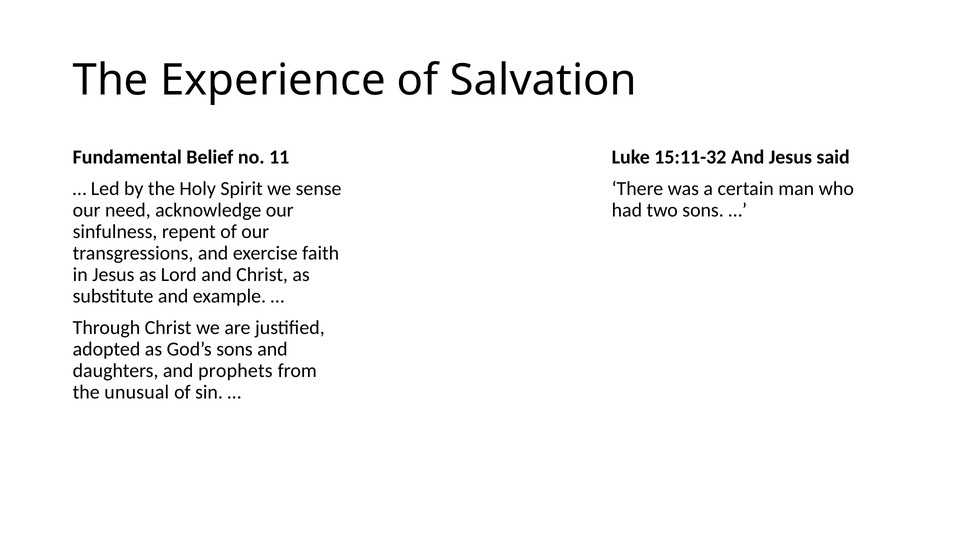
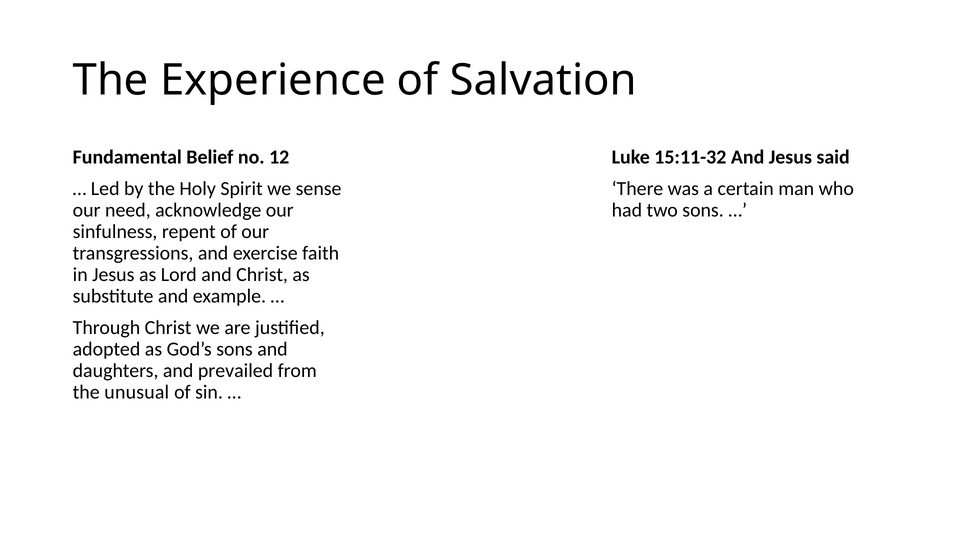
11: 11 -> 12 (279, 157)
prophets: prophets -> prevailed (236, 370)
